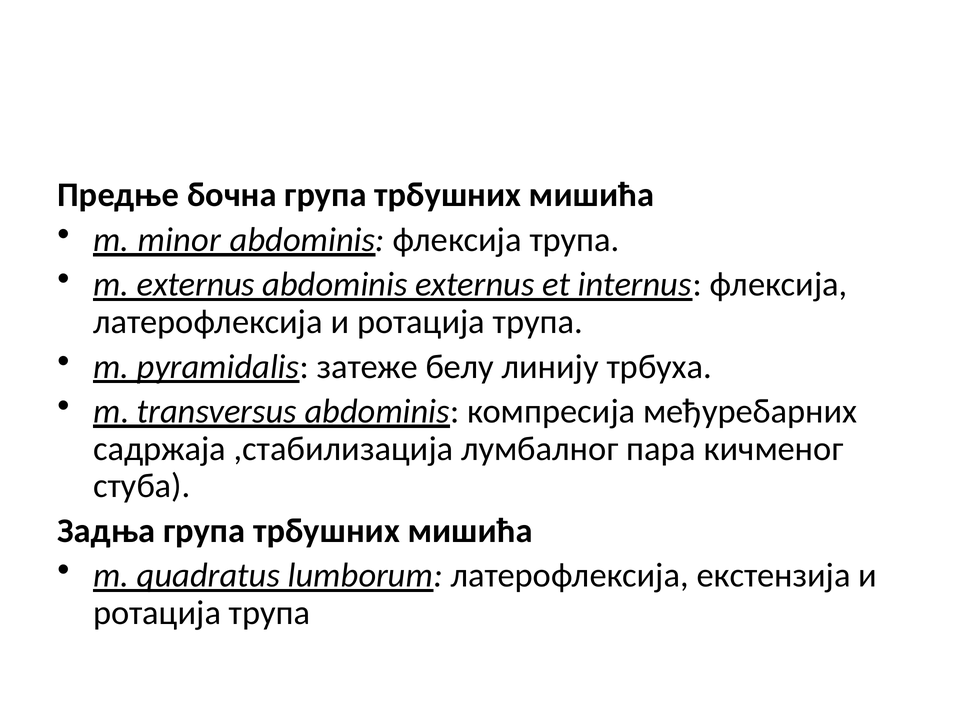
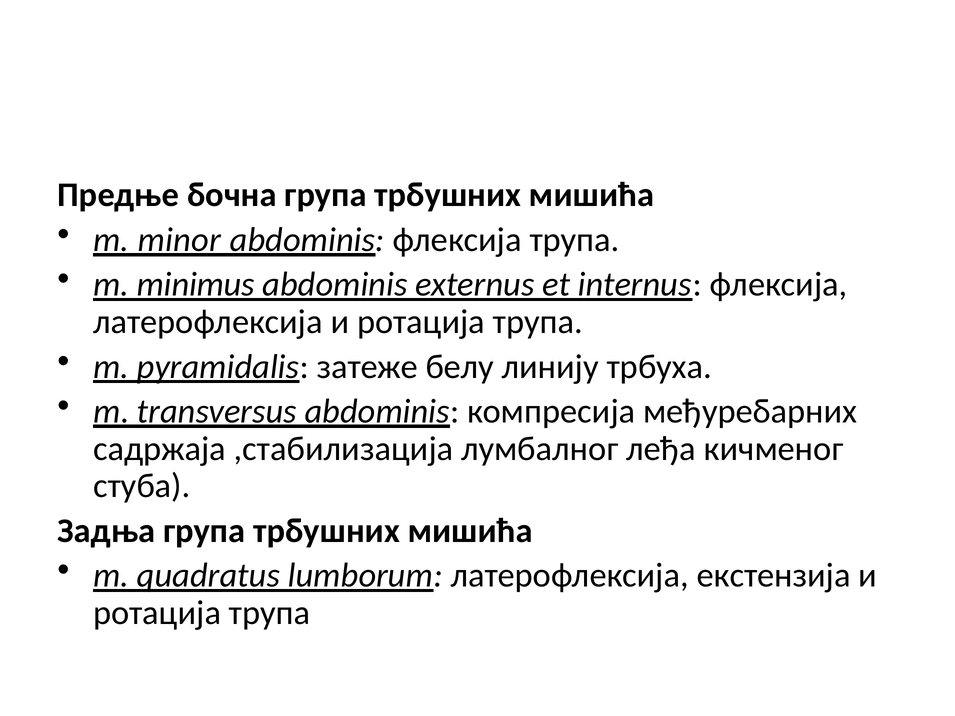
m externus: externus -> minimus (196, 285)
пара: пара -> леђа (661, 449)
